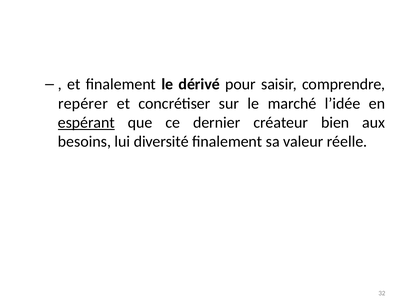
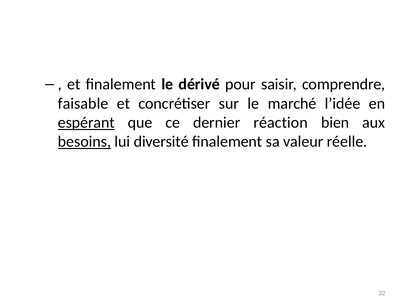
repérer: repérer -> faisable (83, 104)
créateur: créateur -> réaction (281, 123)
besoins underline: none -> present (84, 142)
